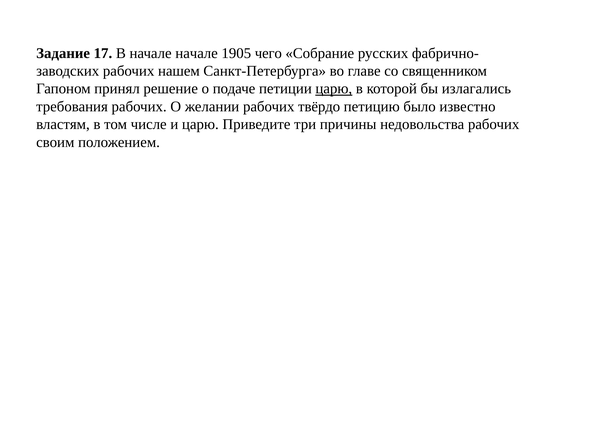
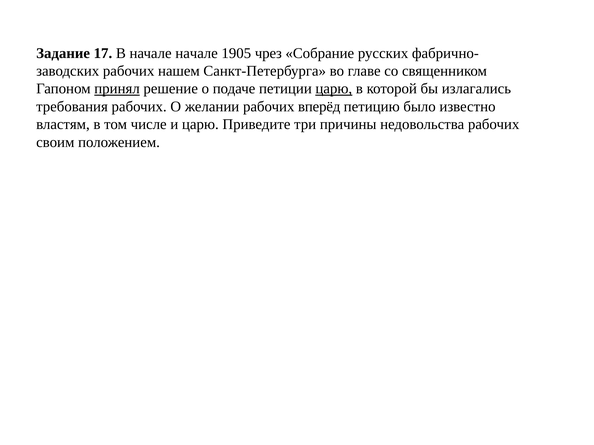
чего: чего -> чрез (268, 53)
принял underline: none -> present (117, 89)
твёрдо: твёрдо -> вперёд (319, 107)
